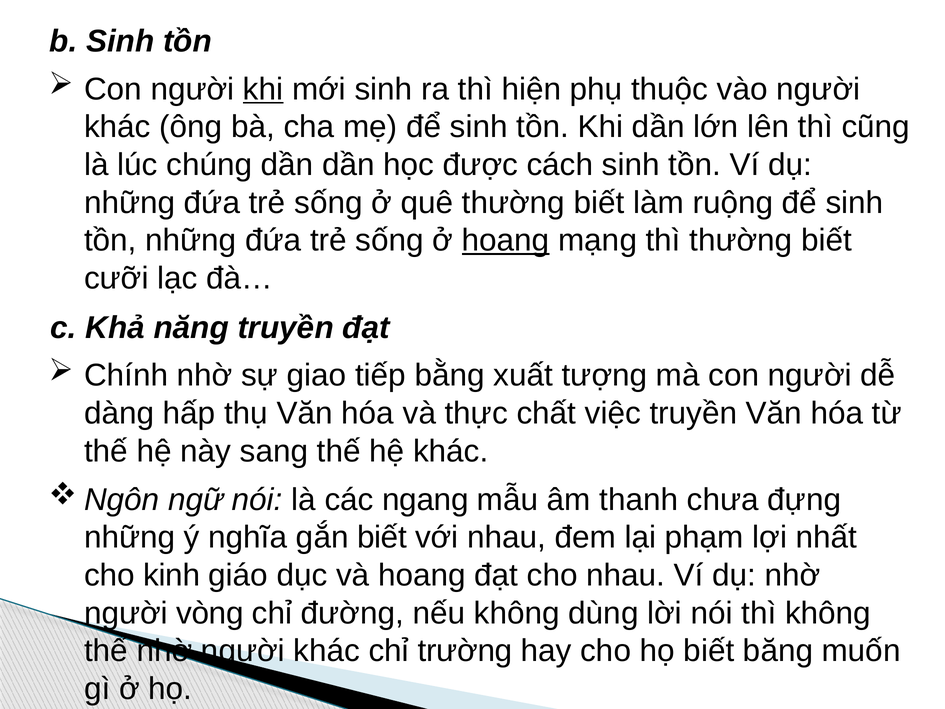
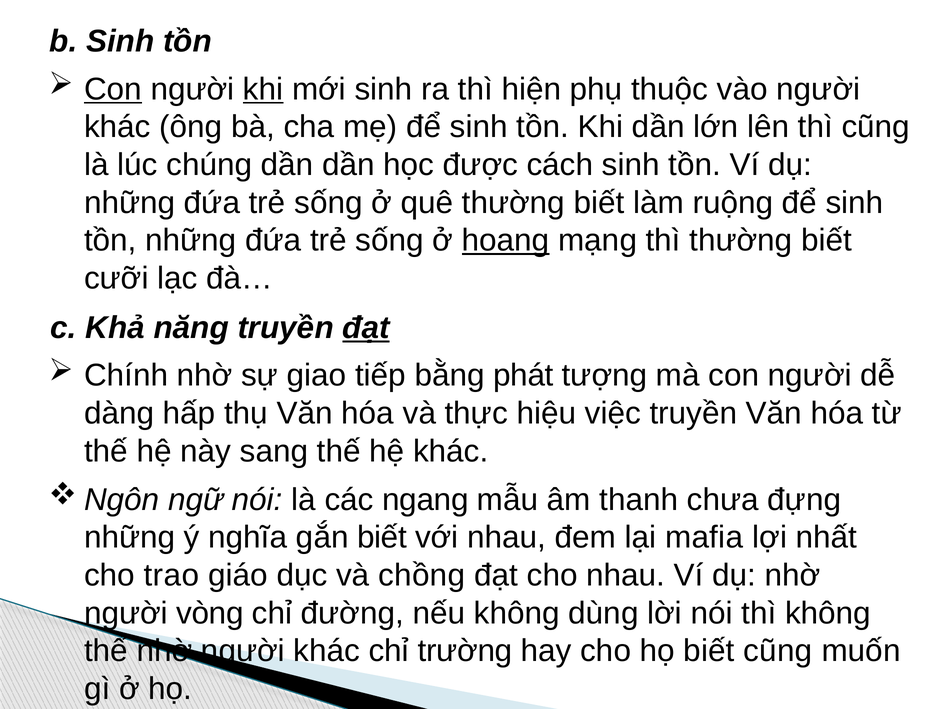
Con underline: none -> present (113, 89)
đạt underline: none -> present (366, 328)
xuất: xuất -> phát (523, 375)
chất: chất -> hiệu (546, 413)
phạm: phạm -> mafia (704, 537)
kinh: kinh -> trao (171, 575)
và hoang: hoang -> chồng (422, 575)
biết băng: băng -> cũng (778, 651)
